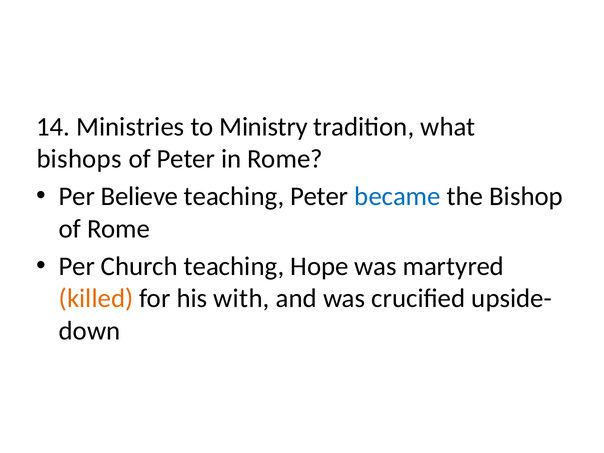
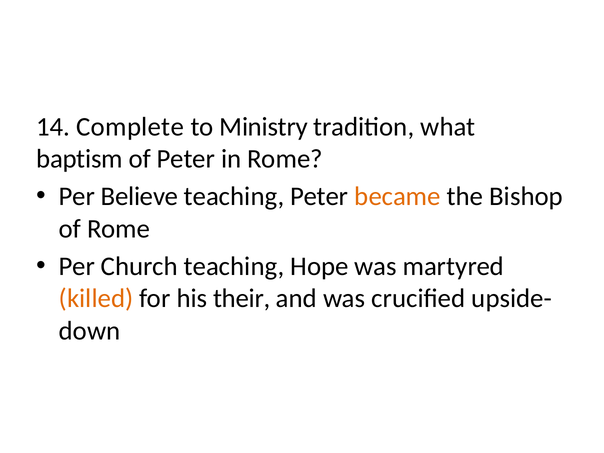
Ministries: Ministries -> Complete (130, 127)
bishops: bishops -> baptism (79, 159)
became colour: blue -> orange (398, 197)
with: with -> their (242, 299)
